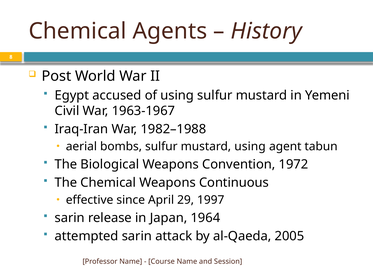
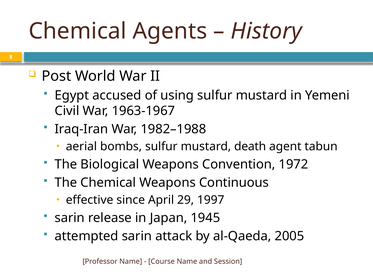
mustard using: using -> death (250, 147)
1964: 1964 -> 1945 (205, 218)
